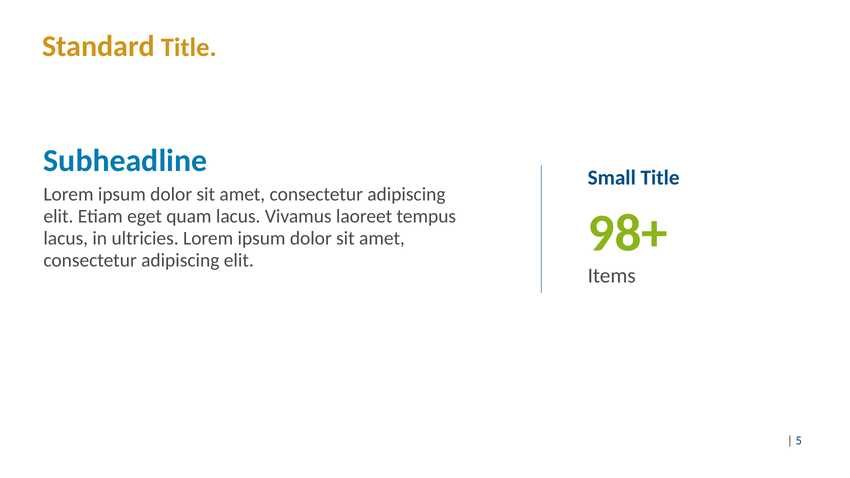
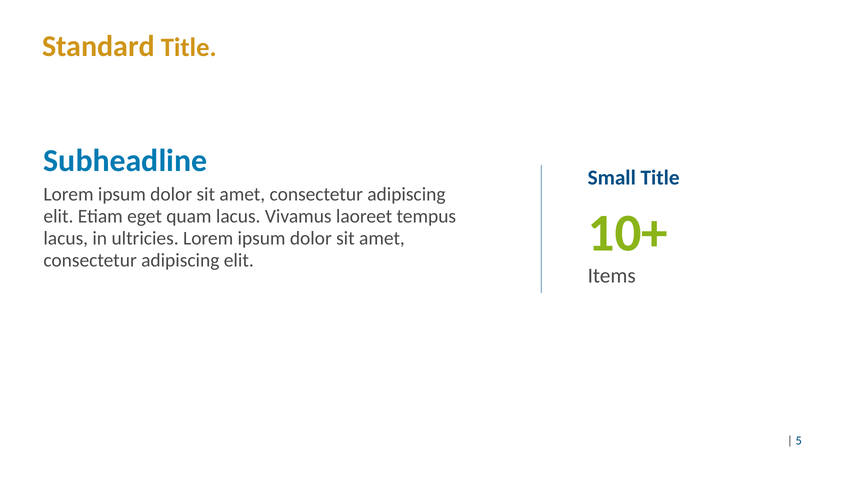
98+: 98+ -> 10+ (628, 233)
